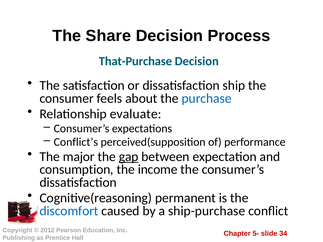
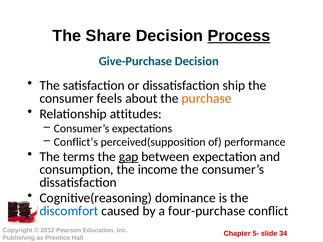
Process underline: none -> present (239, 36)
That-Purchase: That-Purchase -> Give-Purchase (135, 61)
purchase colour: blue -> orange (207, 98)
evaluate: evaluate -> attitudes (136, 114)
major: major -> terms (79, 157)
permanent: permanent -> dominance (185, 198)
ship-purchase: ship-purchase -> four-purchase (207, 211)
